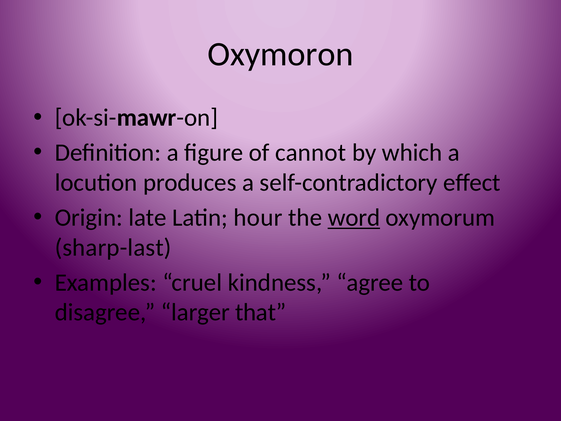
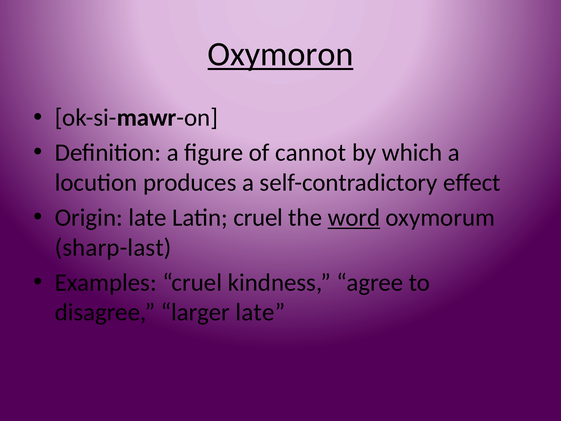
Oxymoron underline: none -> present (280, 54)
Latin hour: hour -> cruel (258, 217)
larger that: that -> late (260, 312)
